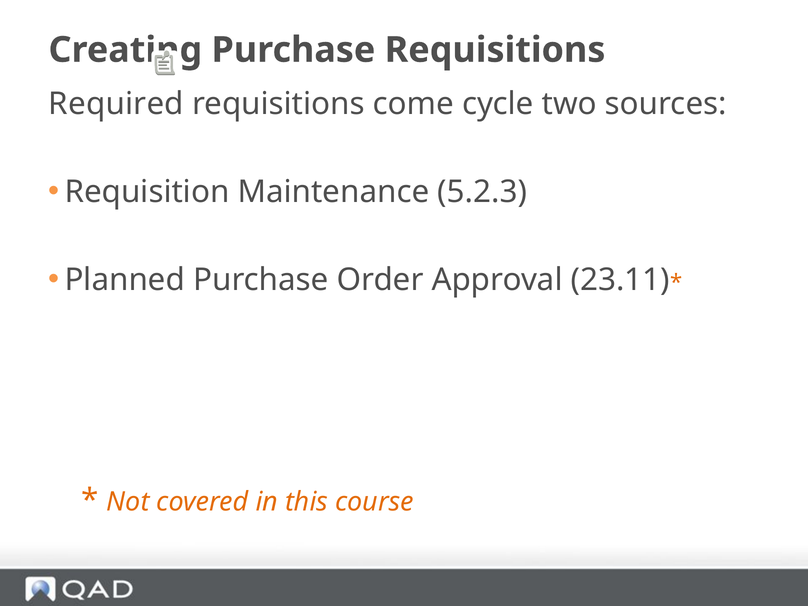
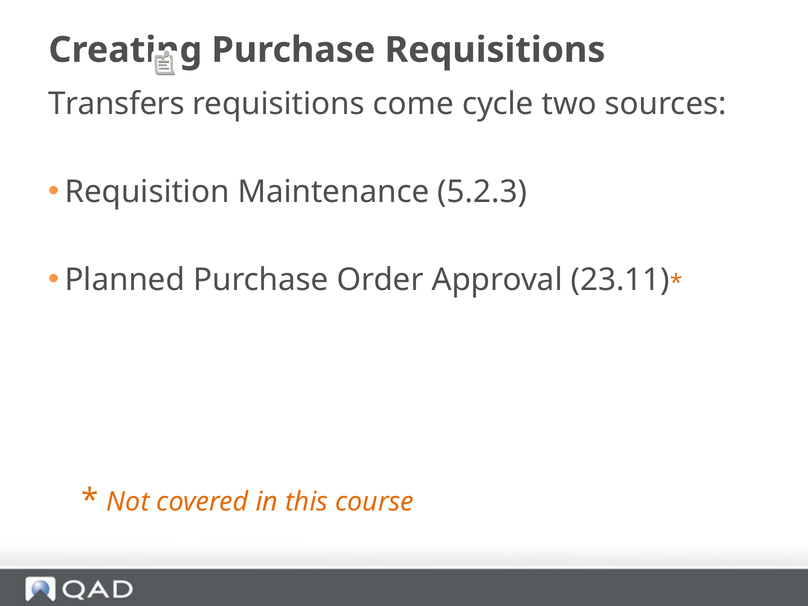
Required: Required -> Transfers (116, 104)
